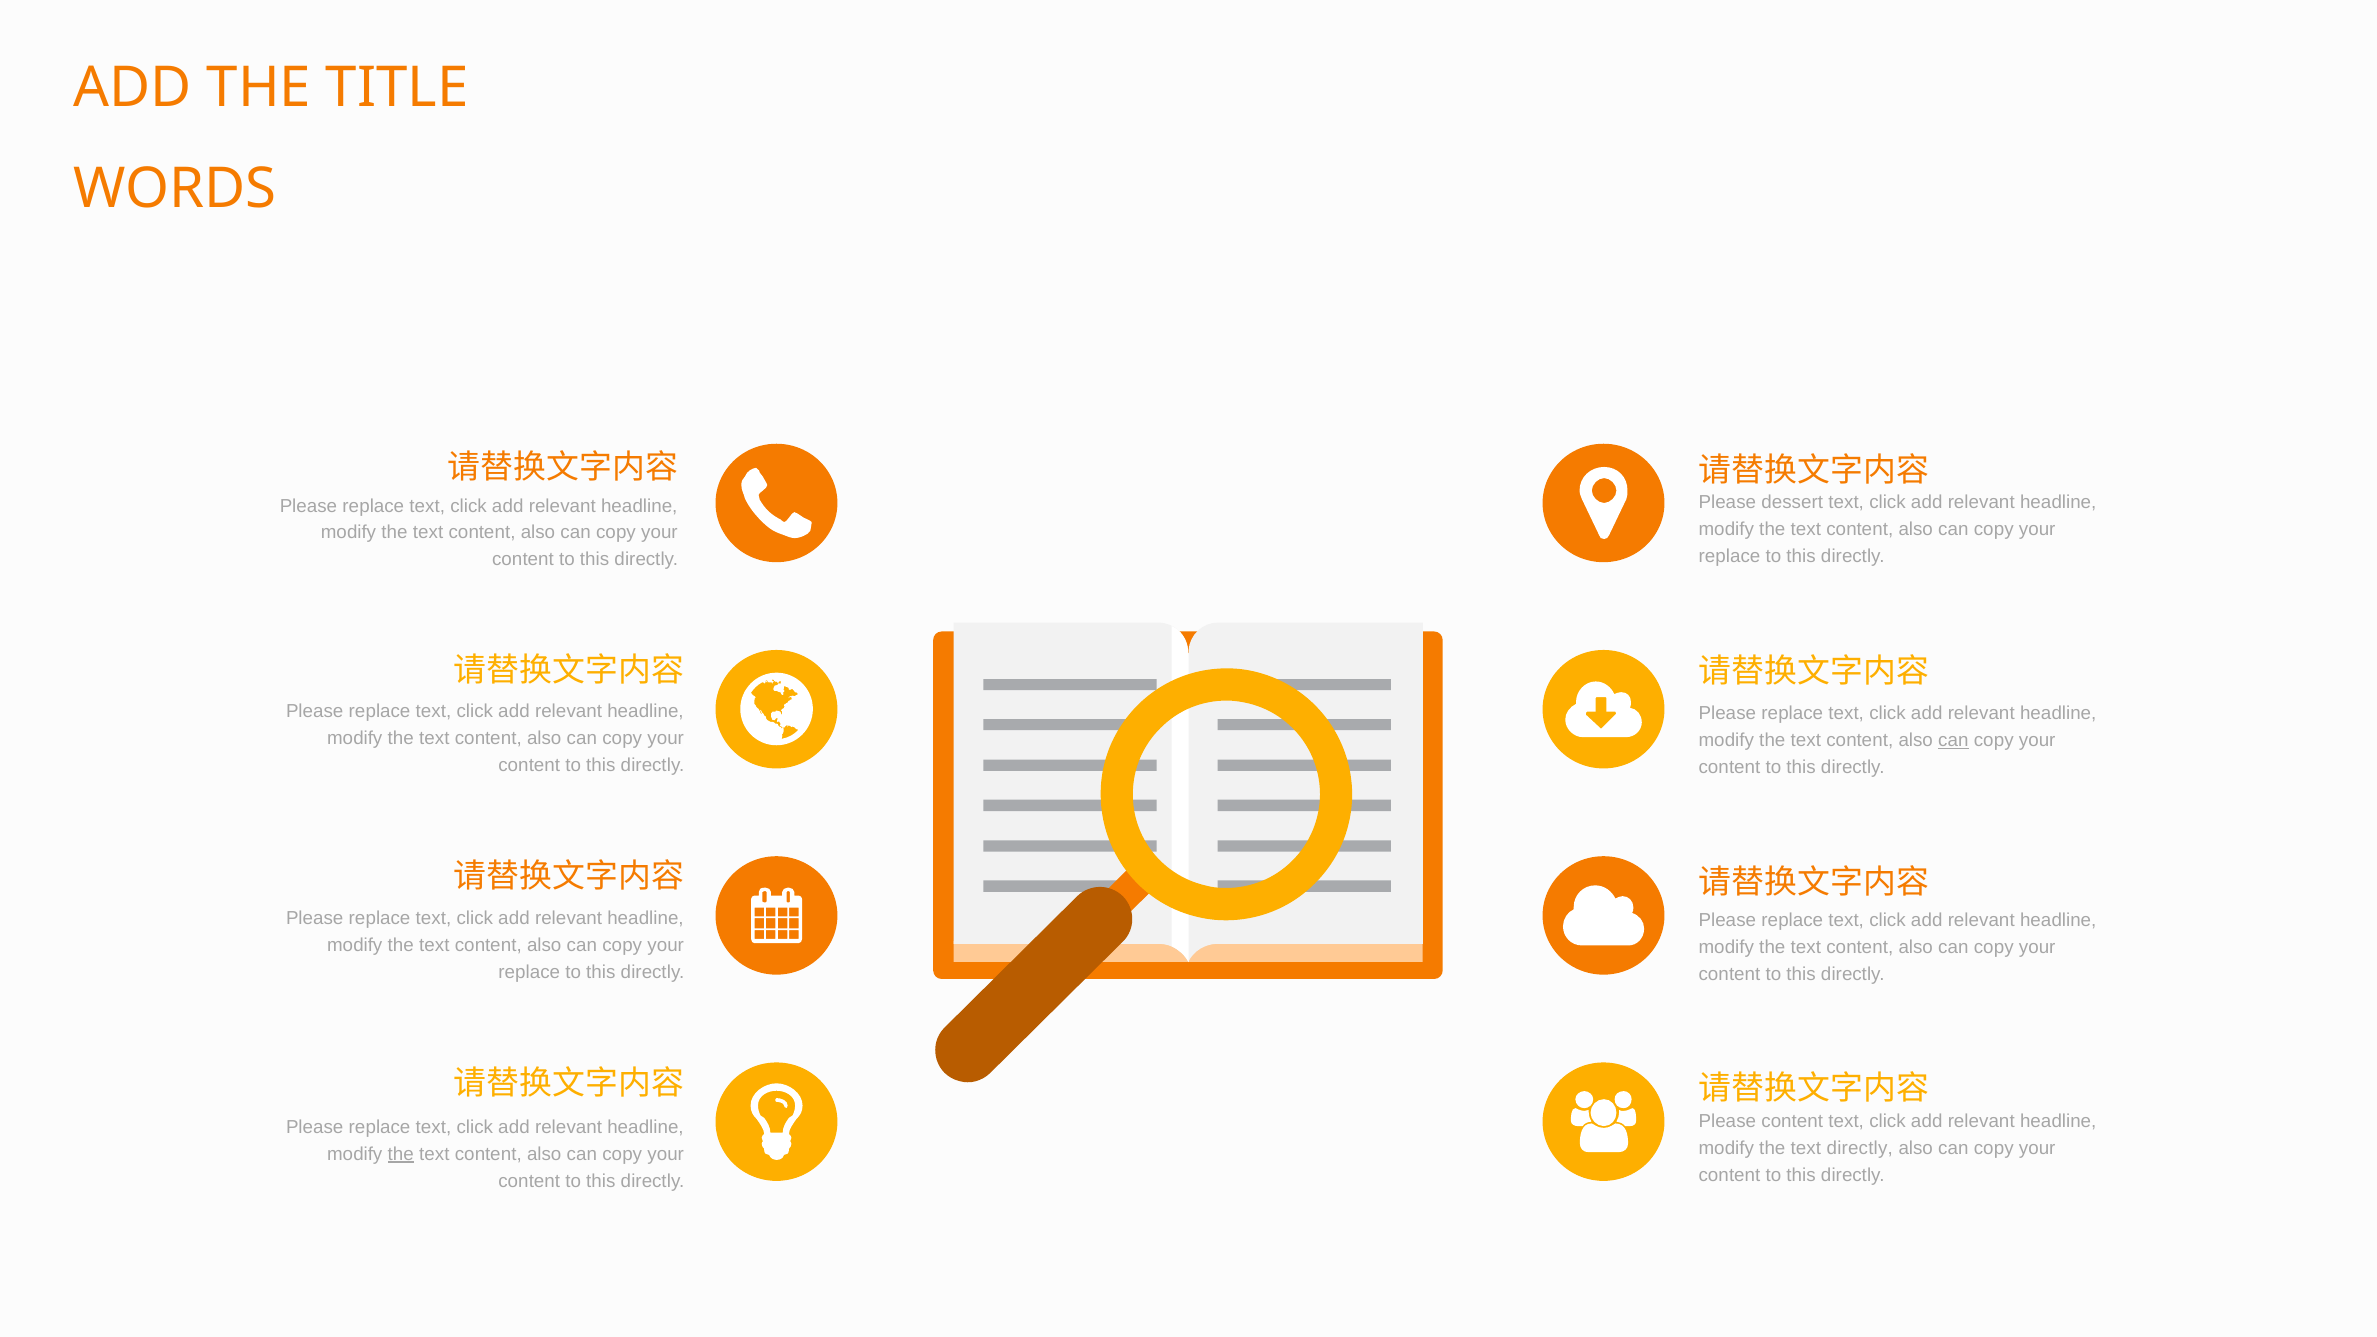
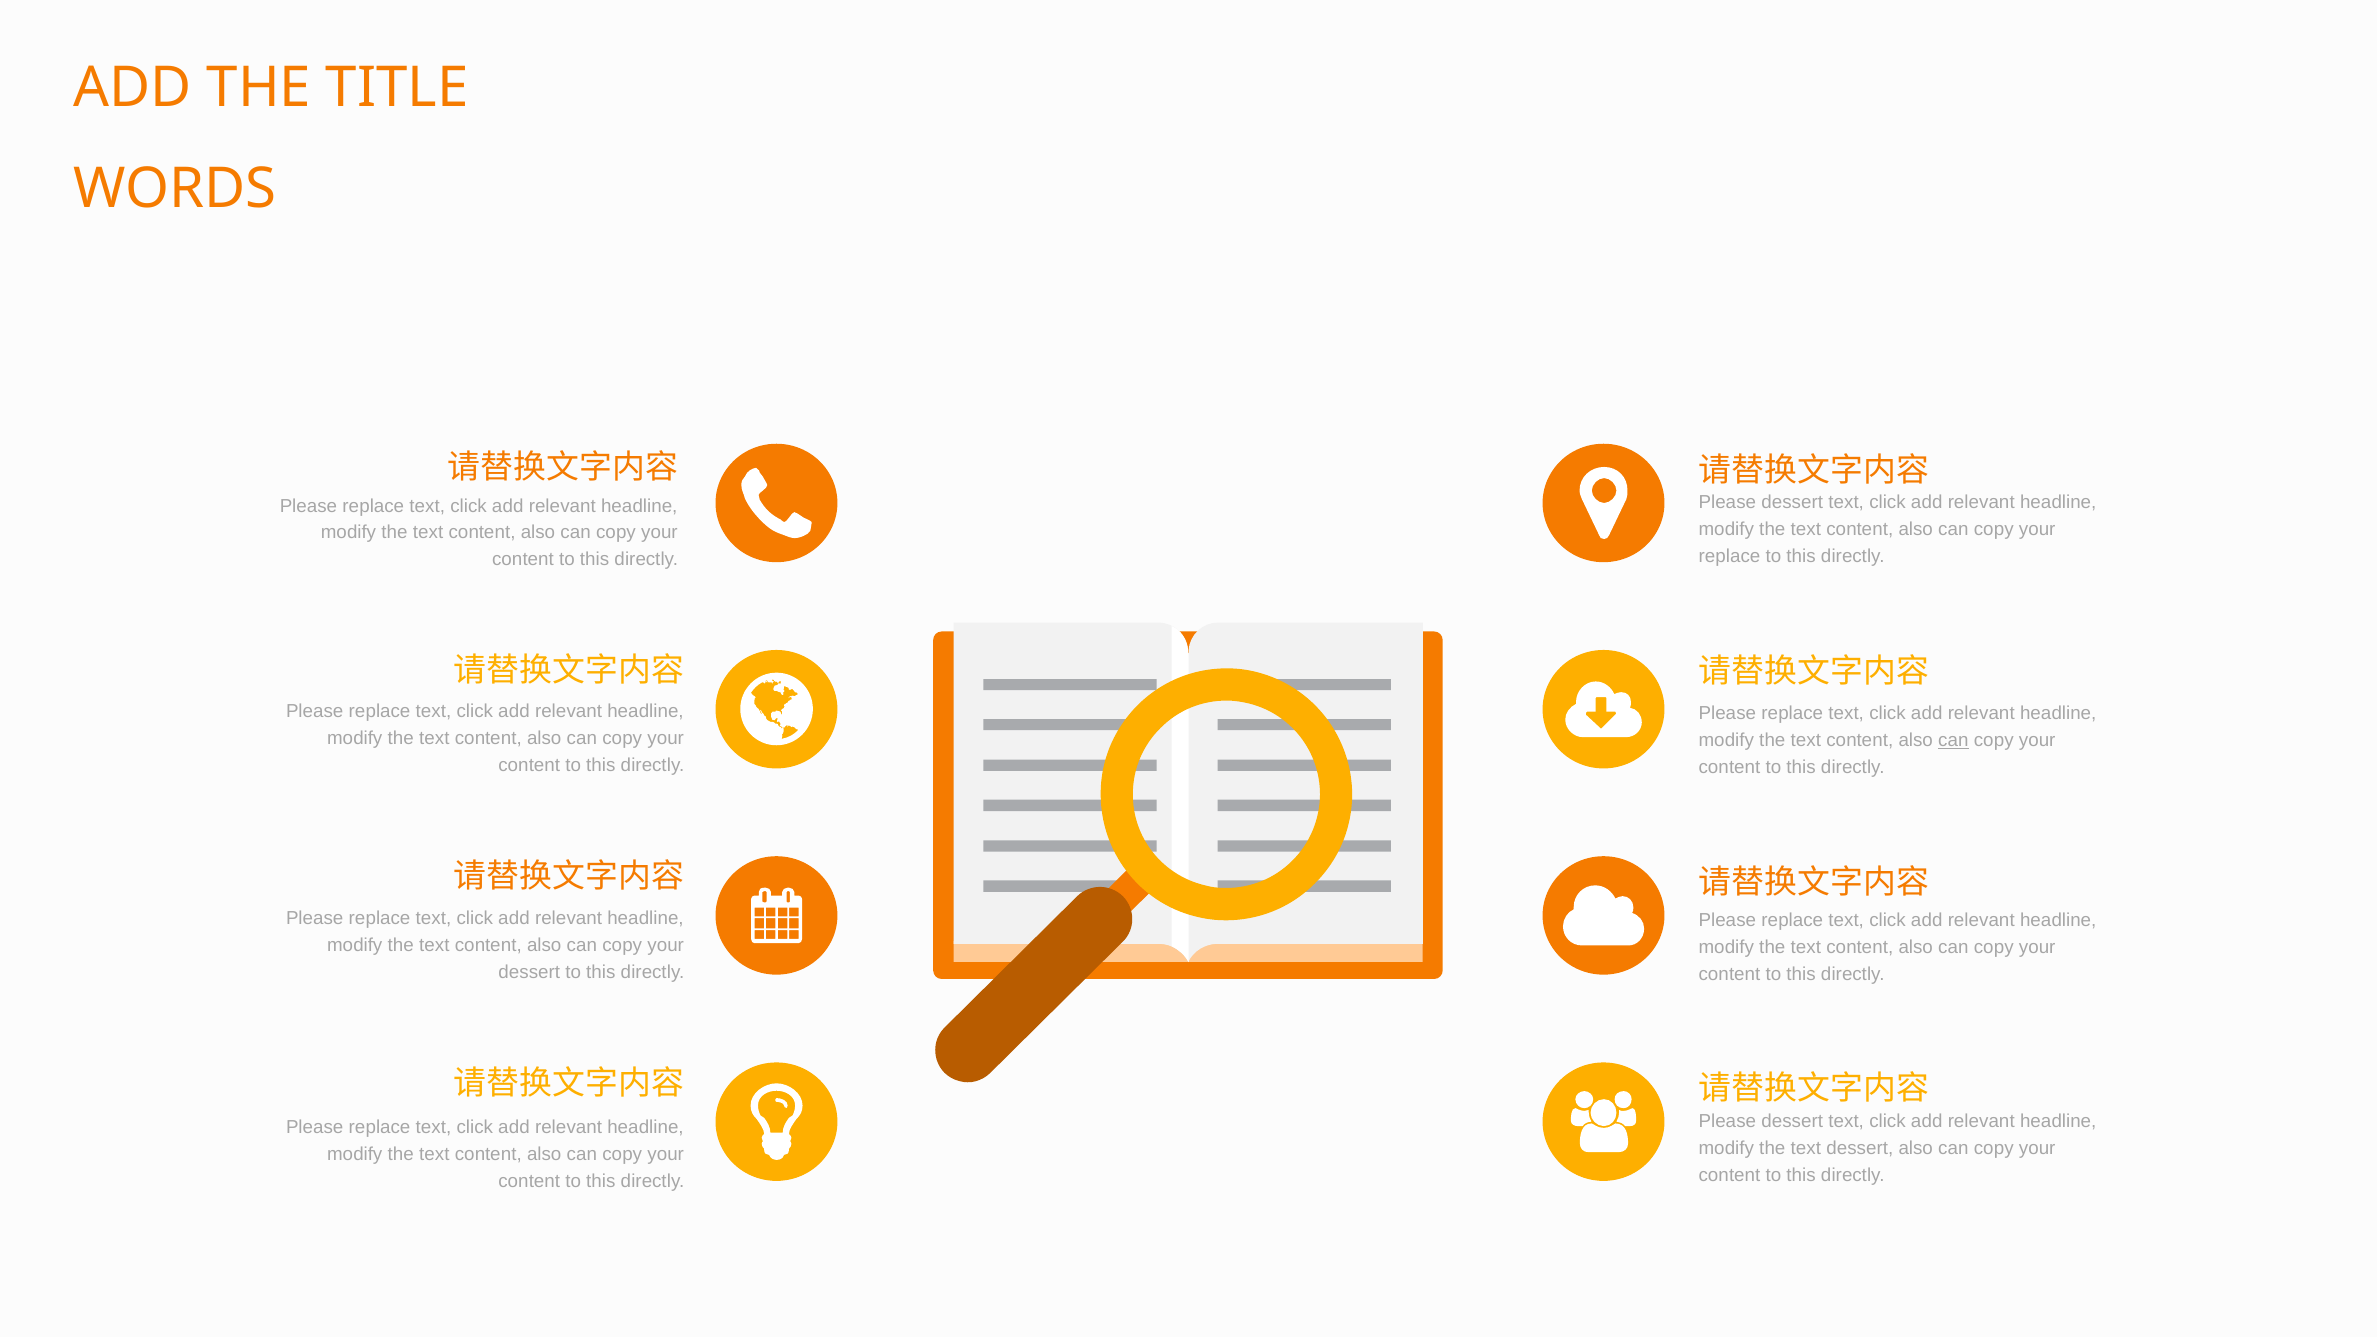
replace: replace -> dessert (529, 972)
content: content -> dessert (1792, 1121)
text directly: directly -> dessert (1860, 1148)
the underline: present -> none (401, 1154)
